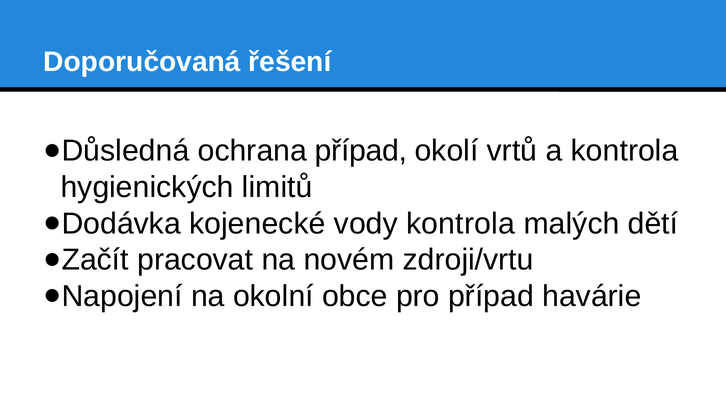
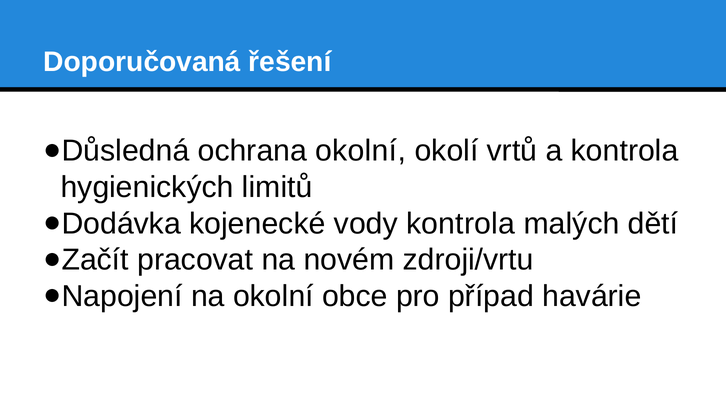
ochrana případ: případ -> okolní (361, 151)
